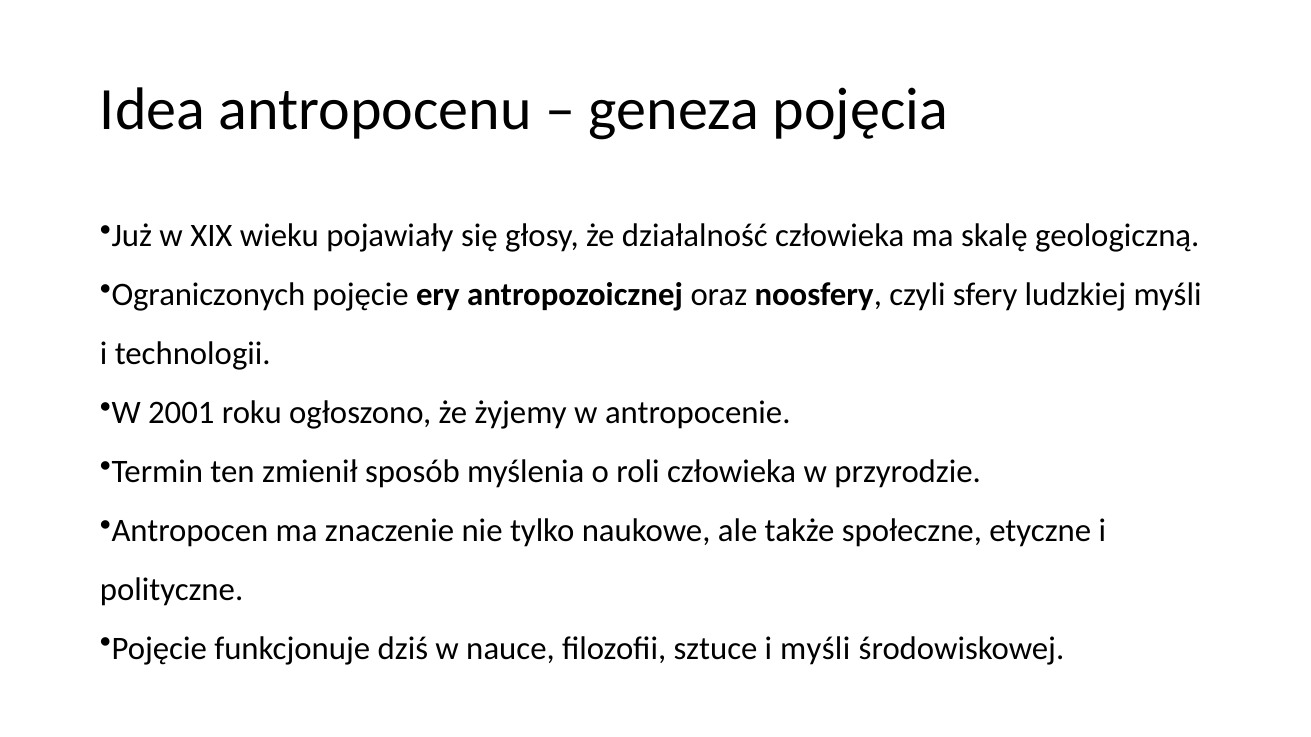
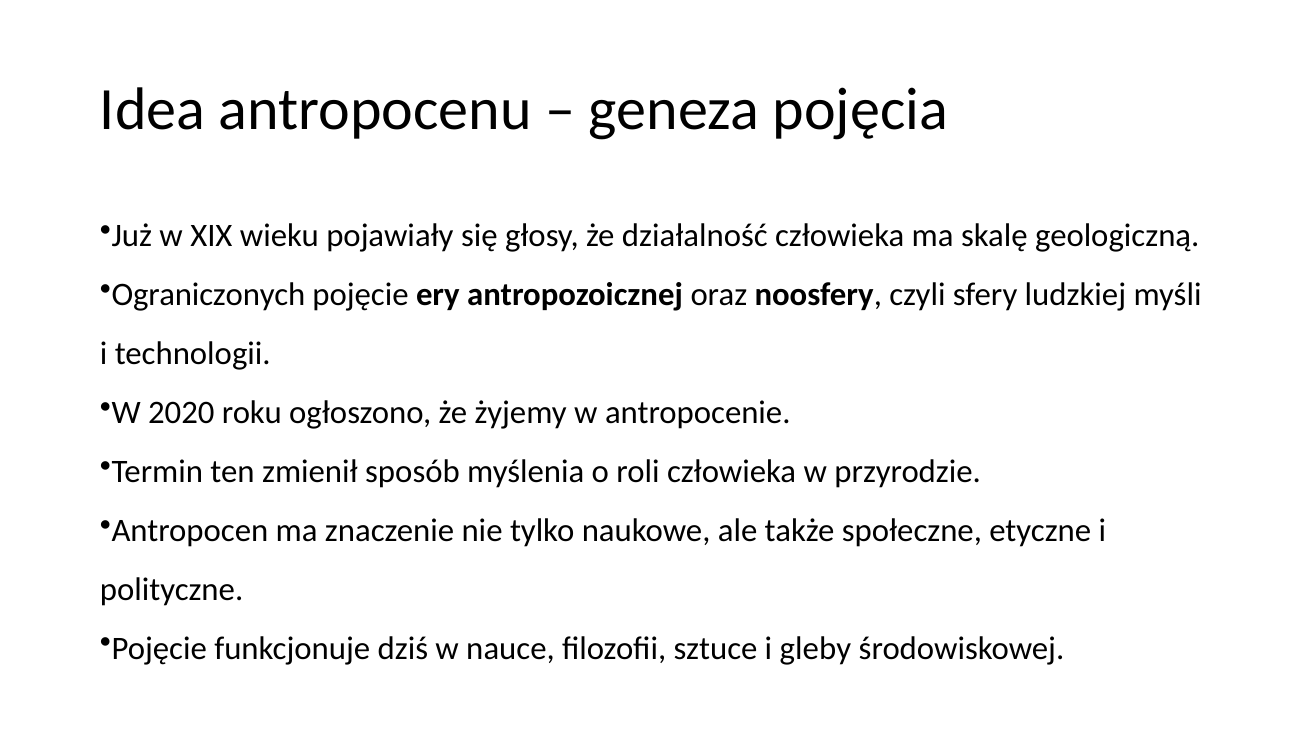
2001: 2001 -> 2020 (181, 413)
i myśli: myśli -> gleby (815, 649)
